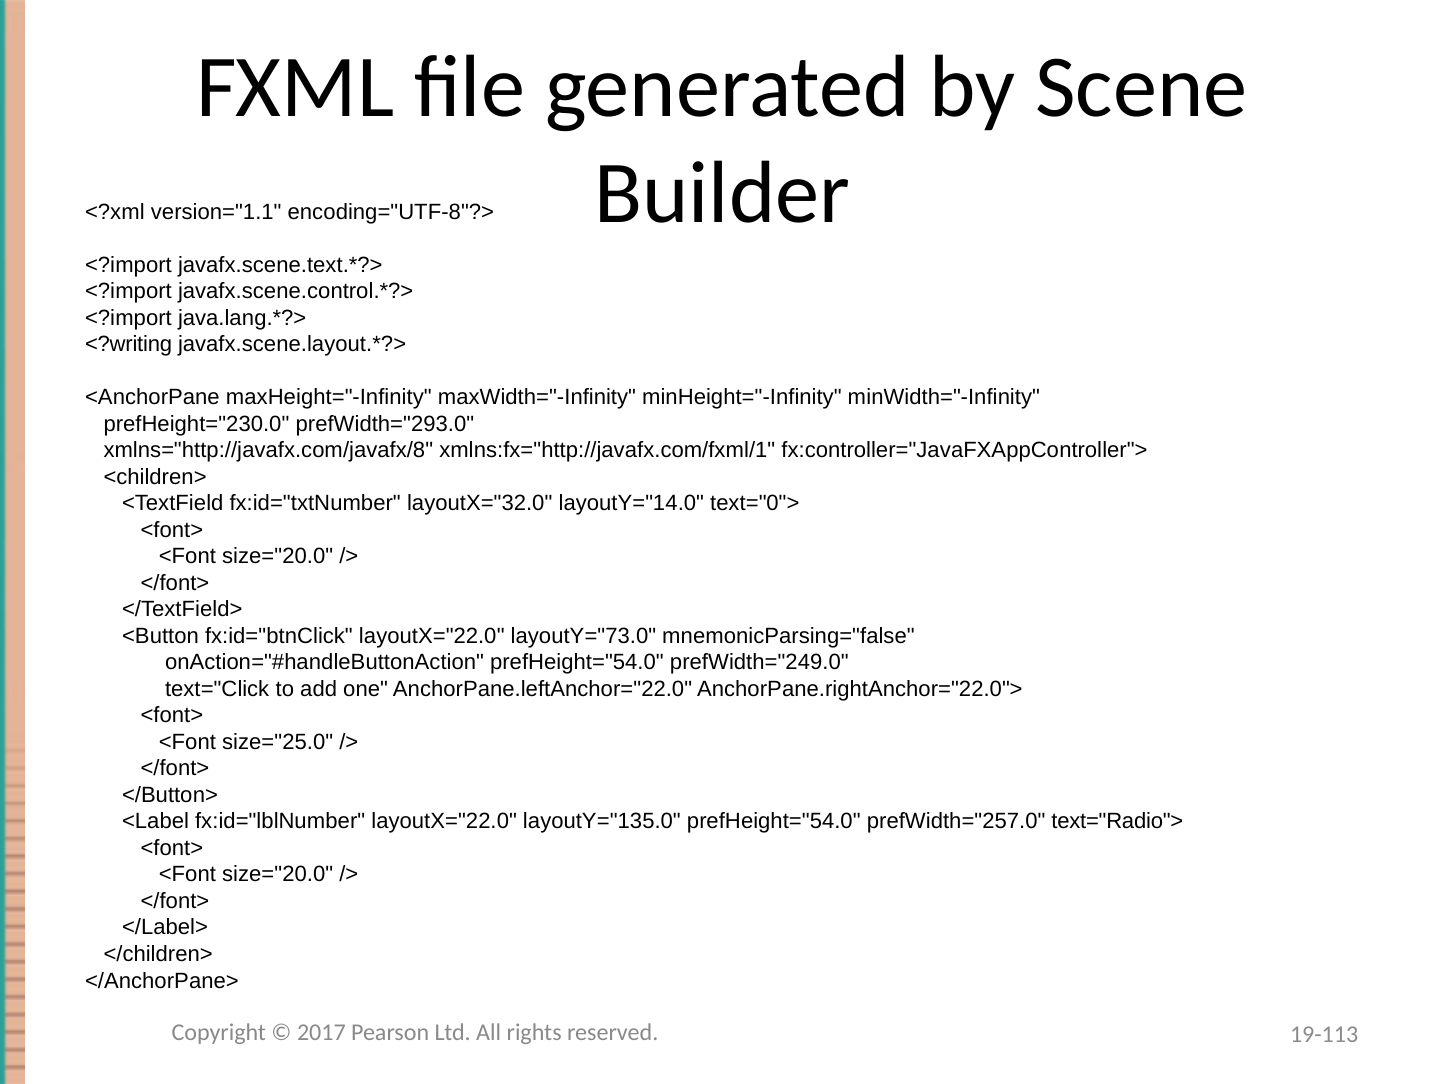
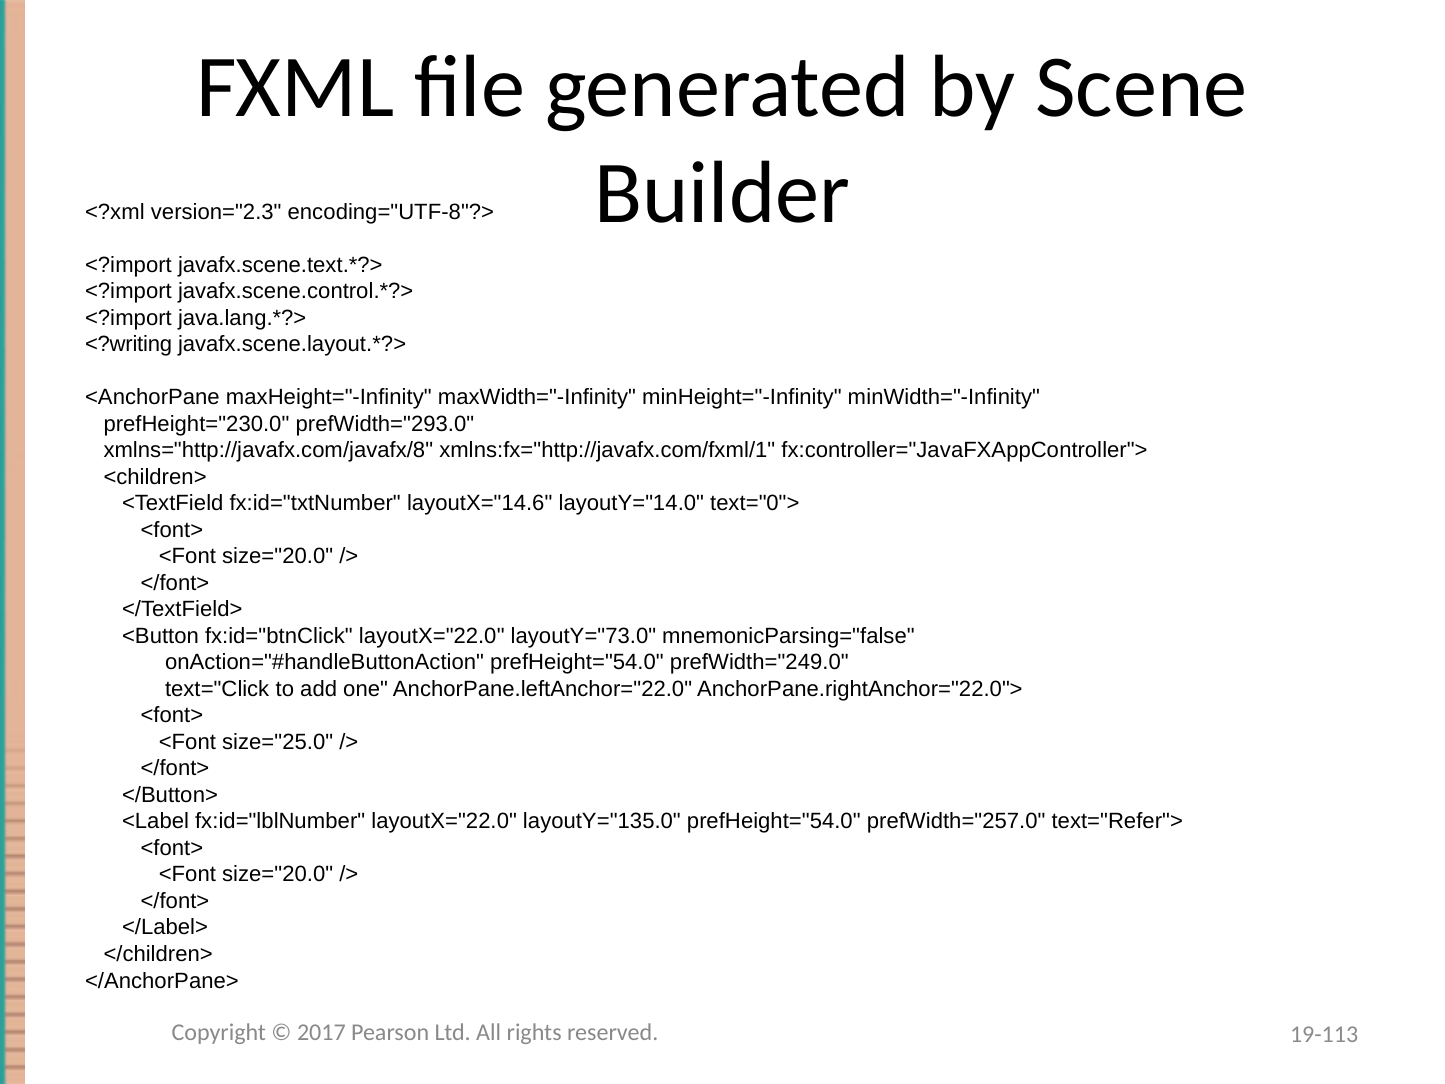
version="1.1: version="1.1 -> version="2.3 (216, 212)
layoutX="32.0: layoutX="32.0 -> layoutX="14.6 (480, 503)
text="Radio">: text="Radio"> -> text="Refer"> (1117, 821)
